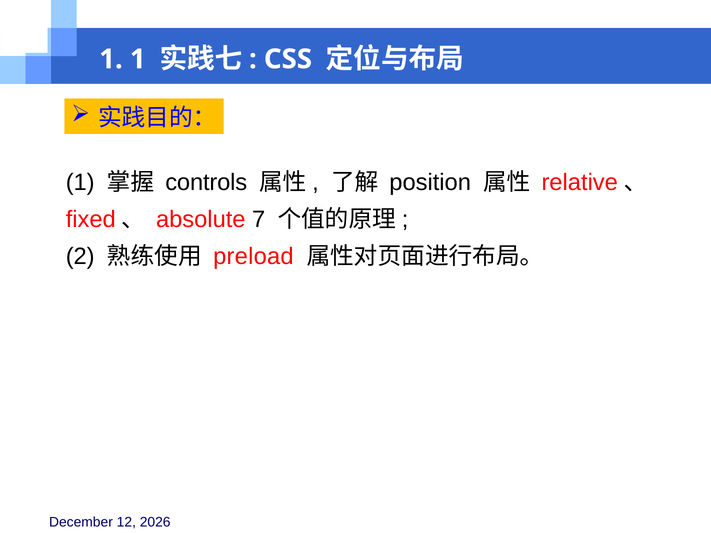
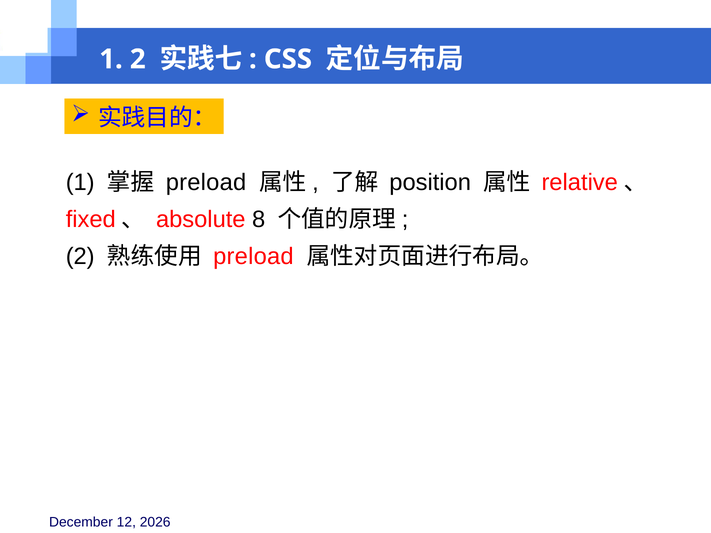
1 1: 1 -> 2 (138, 59)
controls: controls -> preload (206, 183)
7: 7 -> 8 (259, 219)
